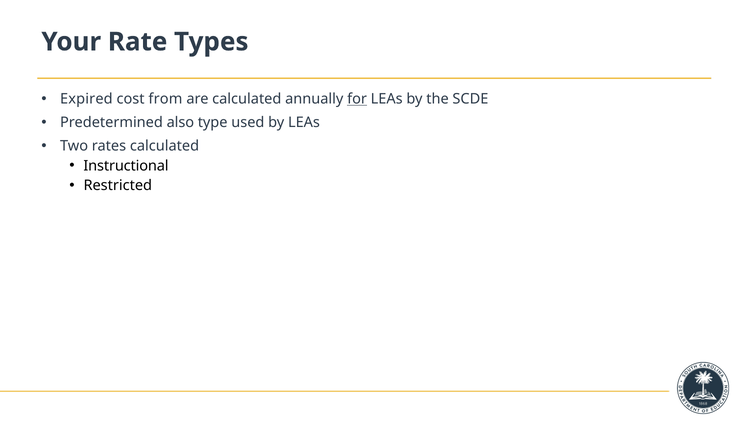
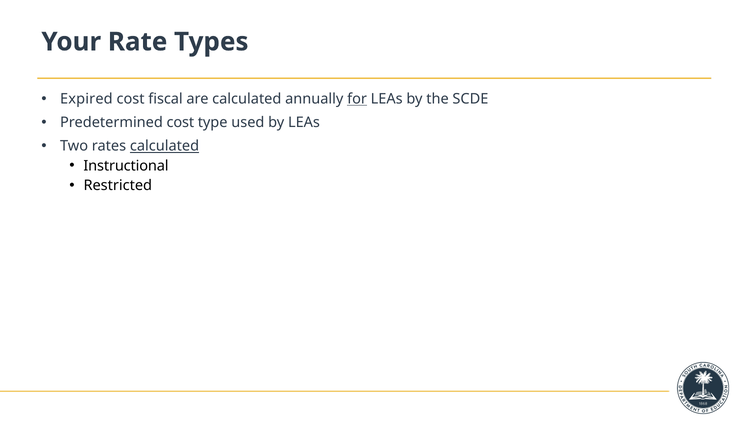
from: from -> fiscal (166, 99)
Predetermined also: also -> cost (180, 122)
calculated underline: none -> present (164, 146)
